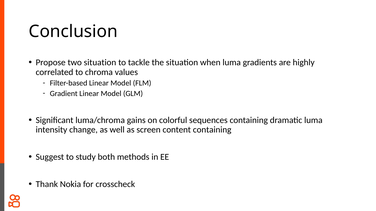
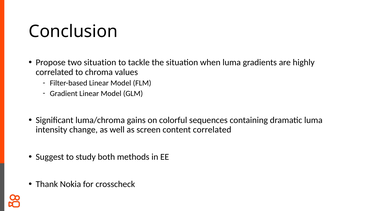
content containing: containing -> correlated (212, 130)
